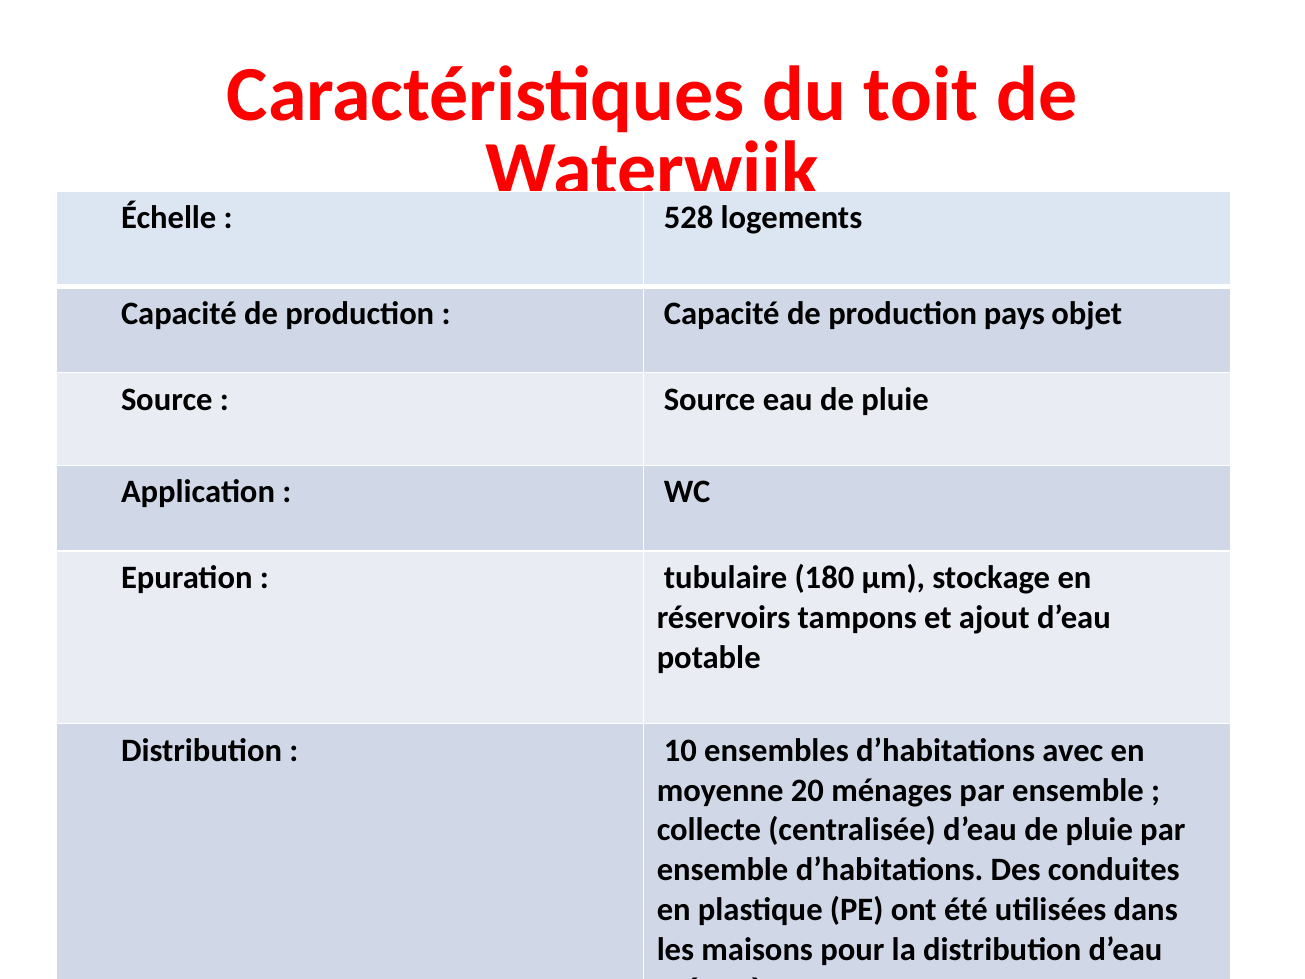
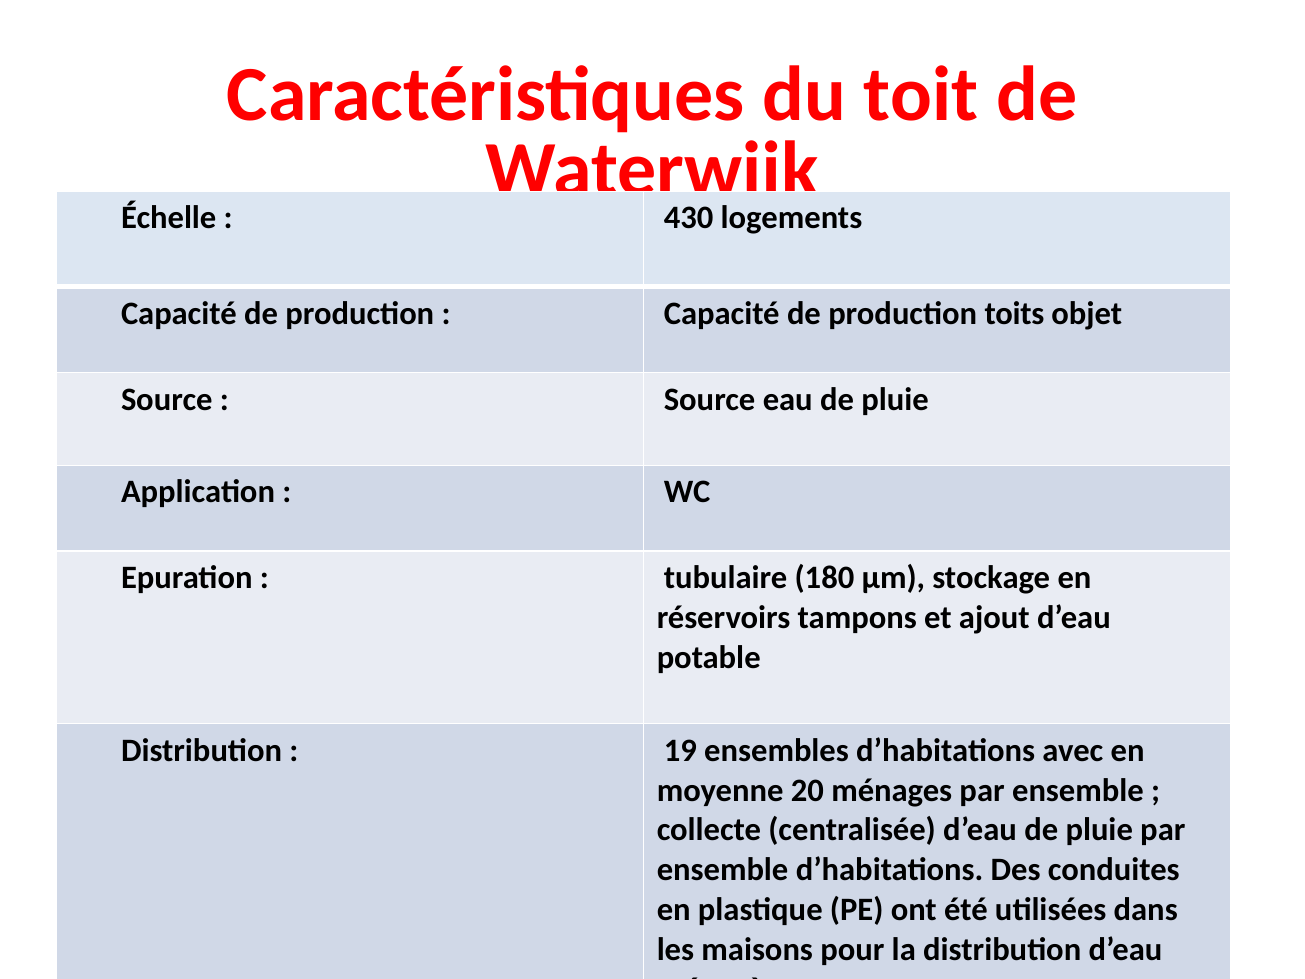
528: 528 -> 430 (689, 218)
pays: pays -> toits (1014, 314)
10: 10 -> 19 (680, 750)
